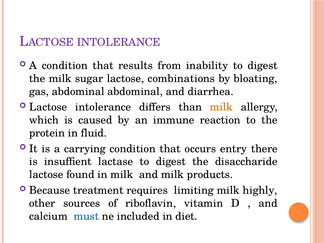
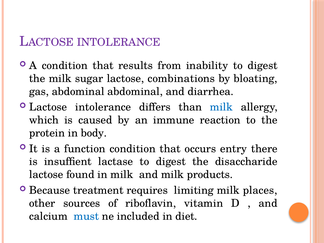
milk colour: orange -> blue (221, 107)
fluid: fluid -> body (94, 133)
carrying: carrying -> function (85, 149)
highly: highly -> places (260, 190)
